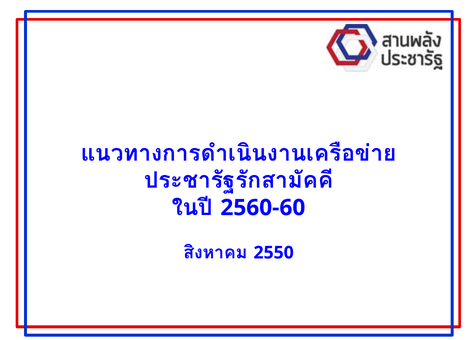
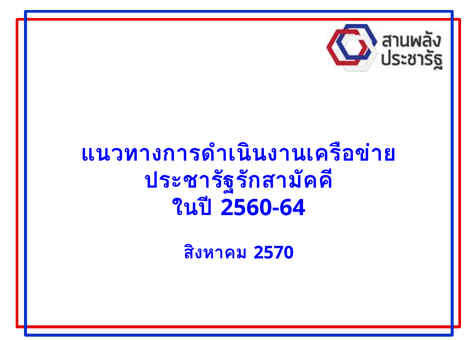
2560-60: 2560-60 -> 2560-64 (263, 208)
2550: 2550 -> 2570 (274, 253)
